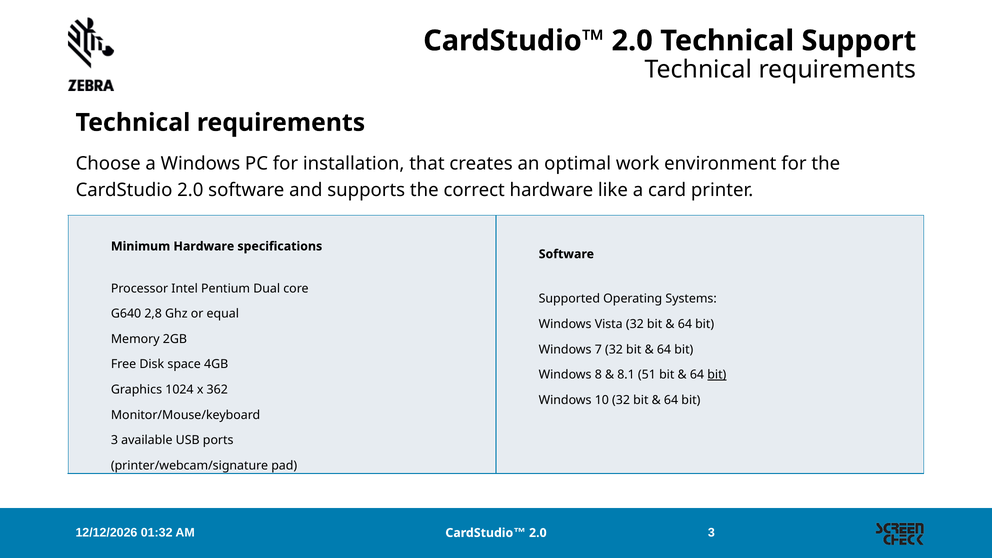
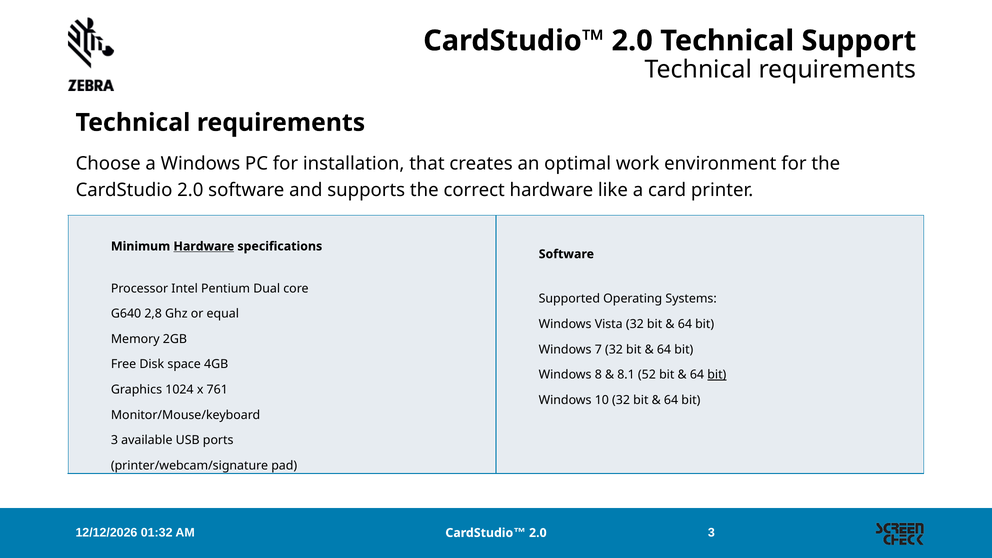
Hardware underline: none -> present (204, 246)
51: 51 -> 52 (647, 375)
362: 362 -> 761 (217, 390)
